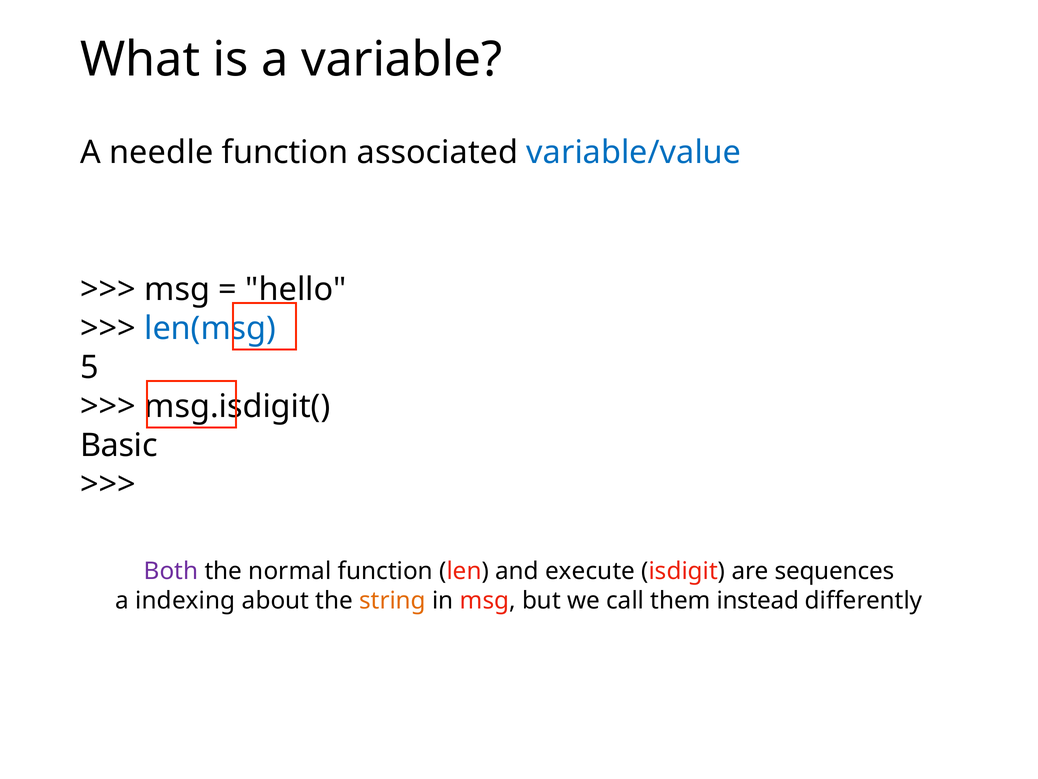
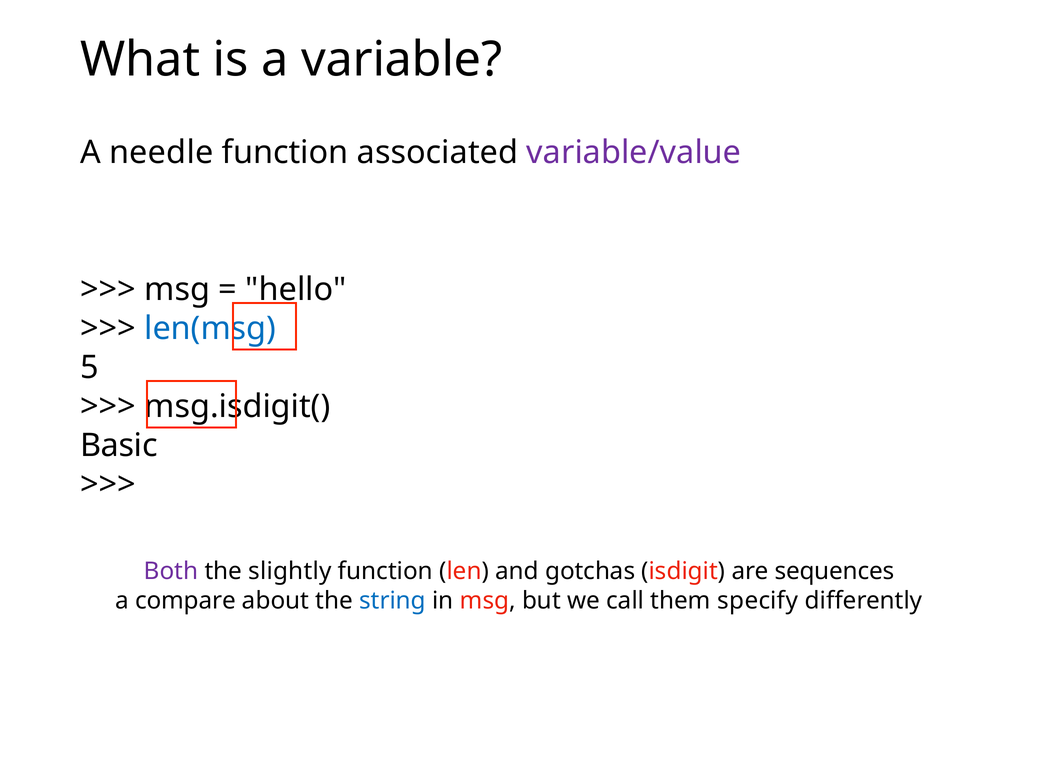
variable/value colour: blue -> purple (634, 153)
normal: normal -> slightly (290, 571)
execute: execute -> gotchas (590, 571)
indexing: indexing -> compare (186, 600)
string colour: orange -> blue (393, 600)
instead: instead -> specify (758, 600)
